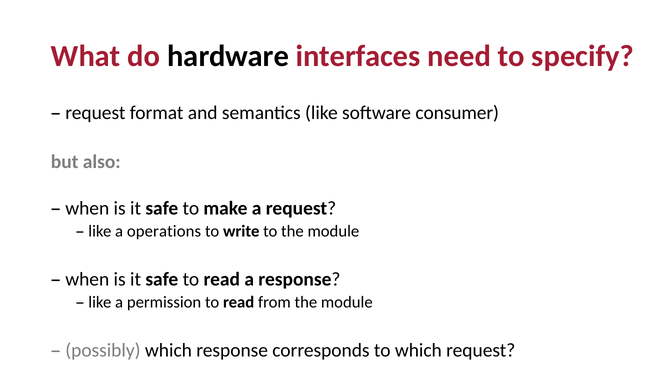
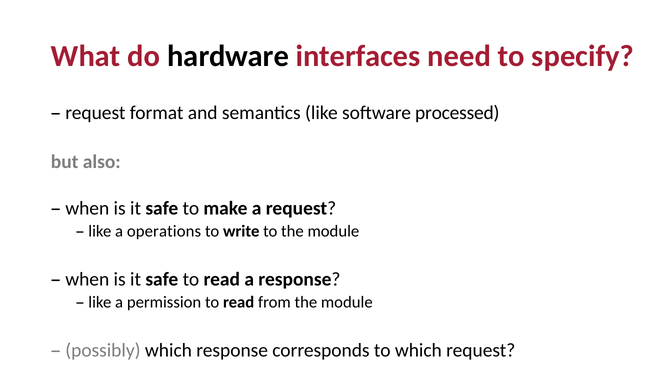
consumer: consumer -> processed (457, 113)
